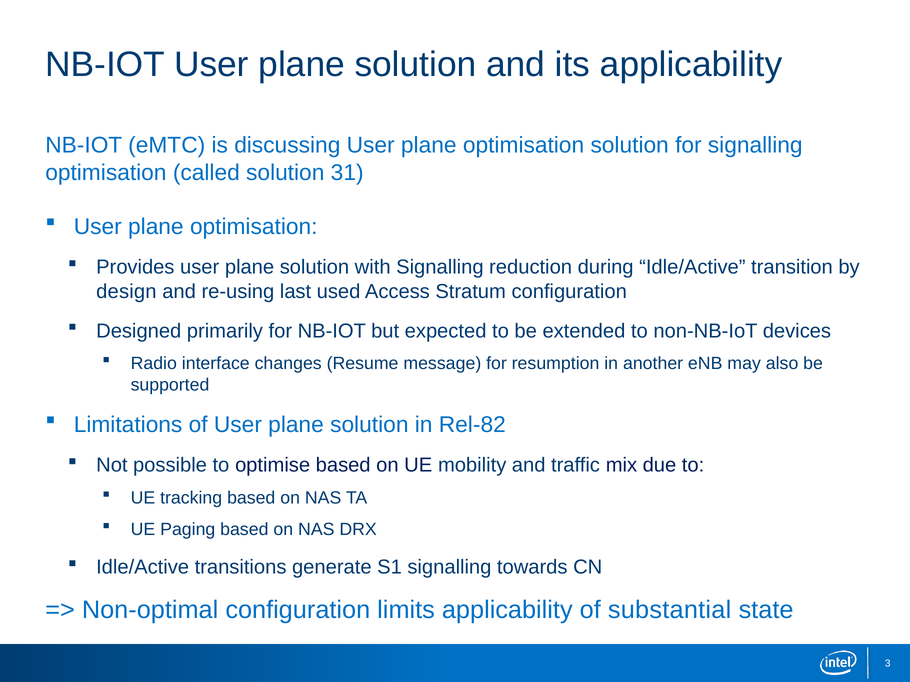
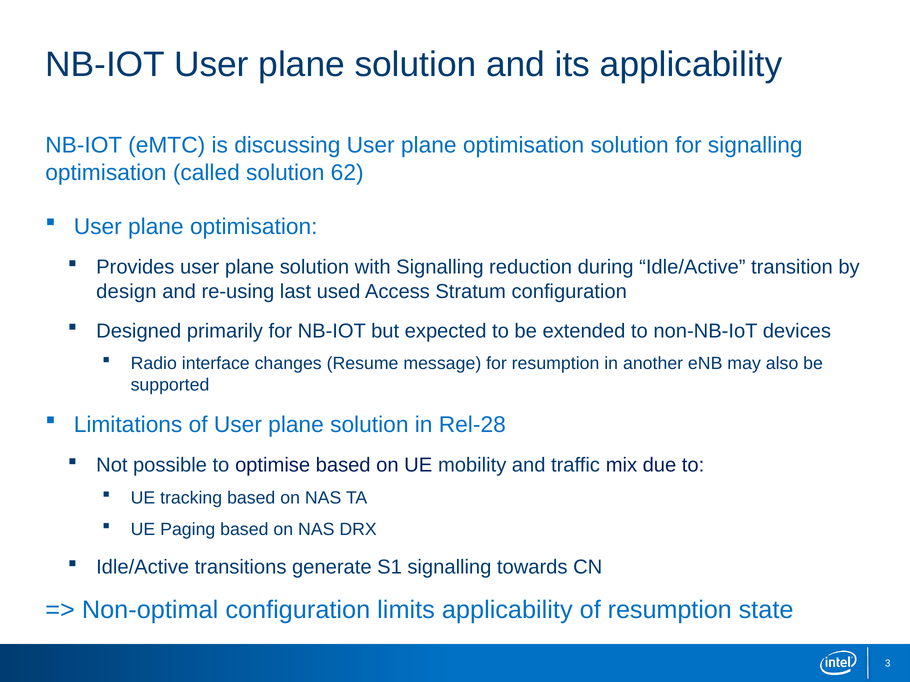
31: 31 -> 62 (347, 173)
Rel-82: Rel-82 -> Rel-28 (472, 425)
of substantial: substantial -> resumption (670, 610)
